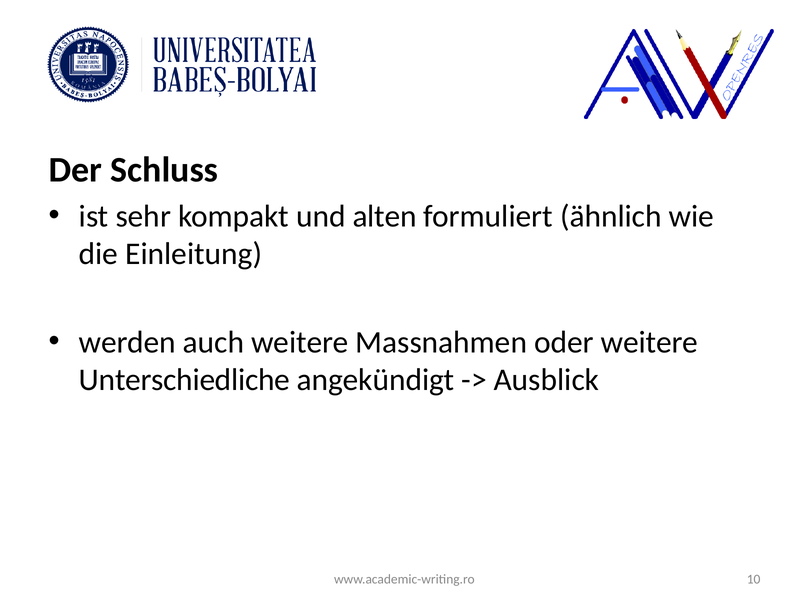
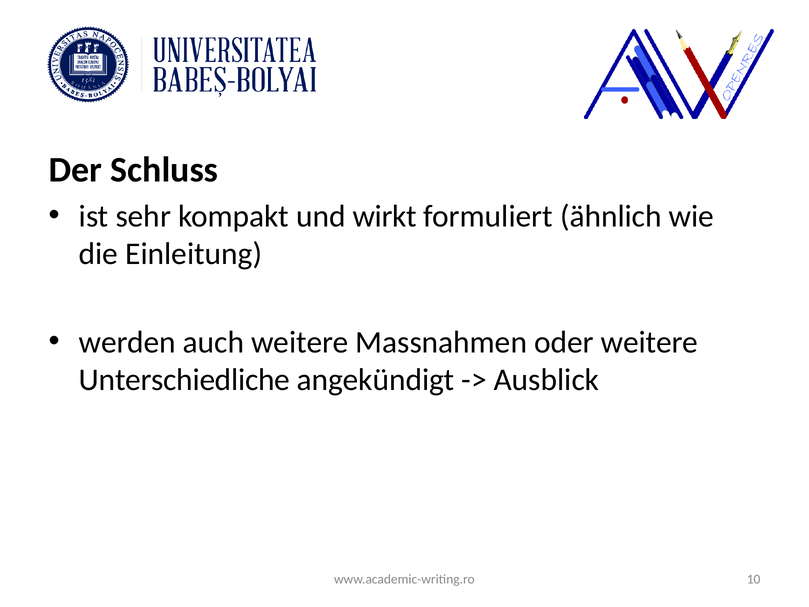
alten: alten -> wirkt (385, 216)
